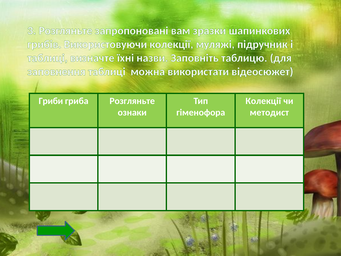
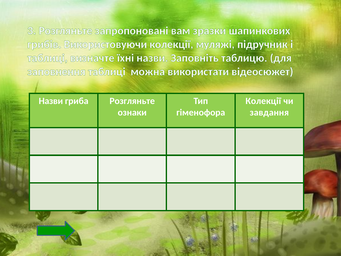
Гриби: Гриби -> Назви (51, 101)
методист: методист -> завдання (269, 112)
